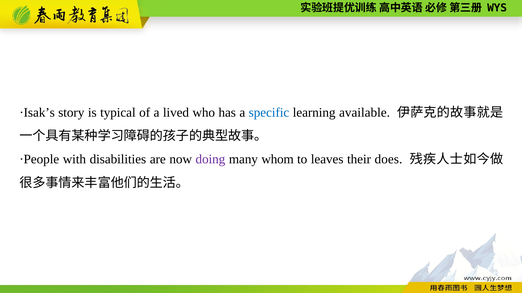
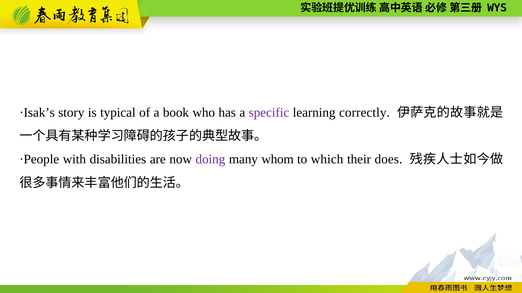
lived: lived -> book (176, 113)
specific colour: blue -> purple (269, 113)
available: available -> correctly (365, 113)
leaves: leaves -> which (327, 160)
